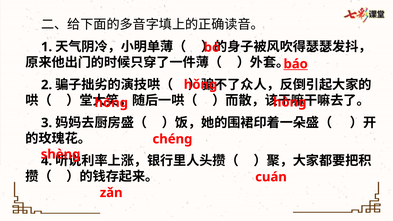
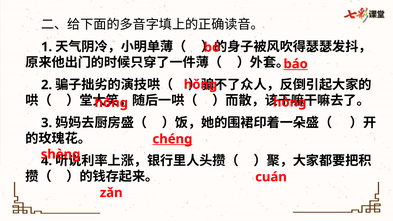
chéng underline: none -> present (172, 139)
